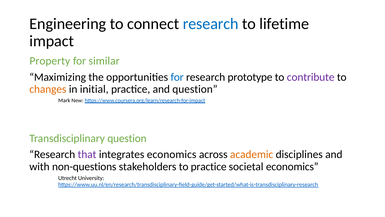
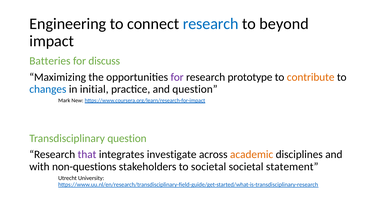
lifetime: lifetime -> beyond (284, 24)
Property: Property -> Batteries (50, 61)
similar: similar -> discuss (104, 61)
for colour: blue -> purple (177, 77)
contribute colour: purple -> orange (311, 77)
changes colour: orange -> blue (48, 89)
integrates economics: economics -> investigate (172, 154)
to practice: practice -> societal (209, 166)
societal economics: economics -> statement (292, 166)
